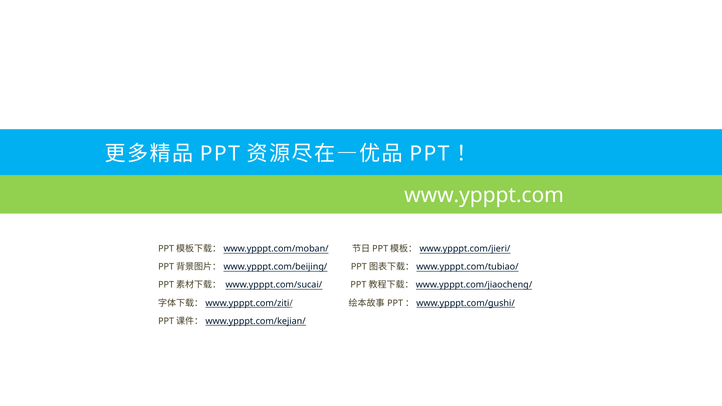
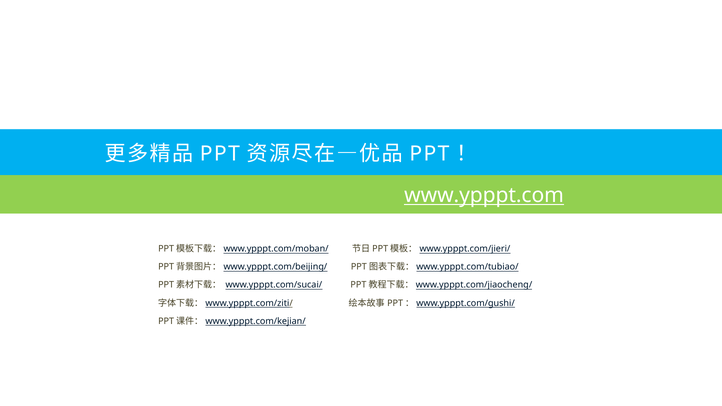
www.ypppt.com underline: none -> present (484, 196)
